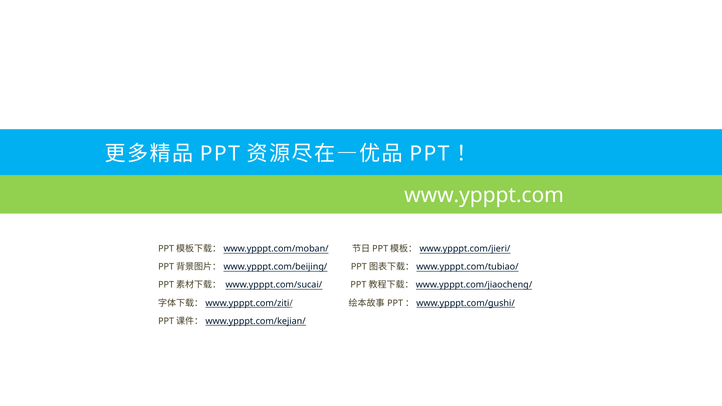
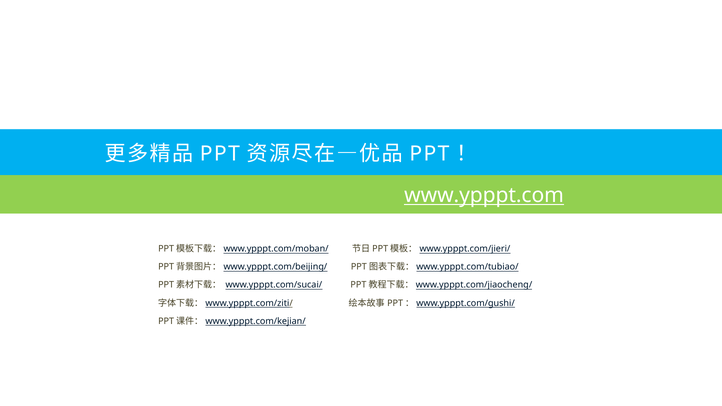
www.ypppt.com underline: none -> present (484, 196)
